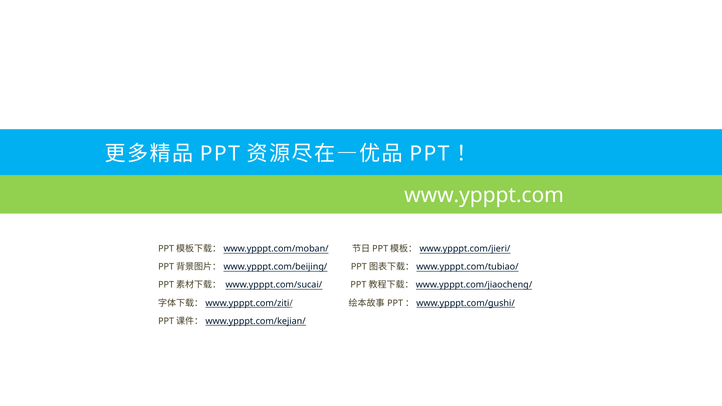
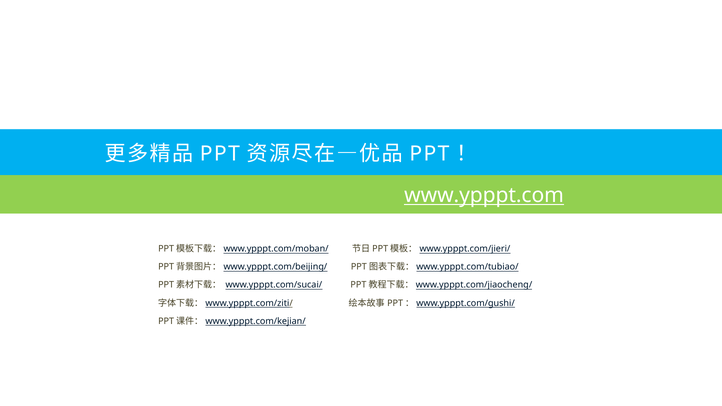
www.ypppt.com underline: none -> present (484, 196)
